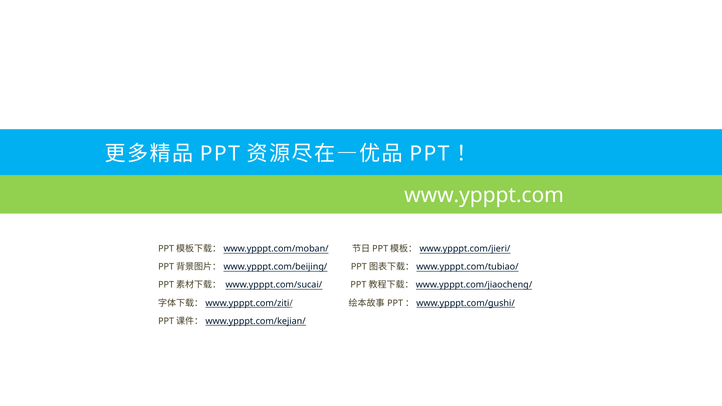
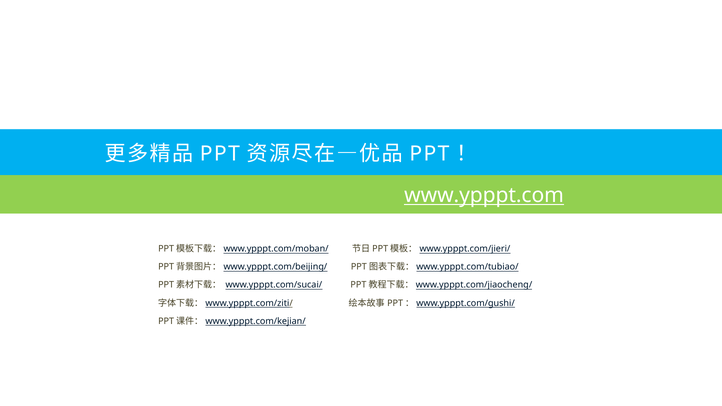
www.ypppt.com underline: none -> present (484, 196)
